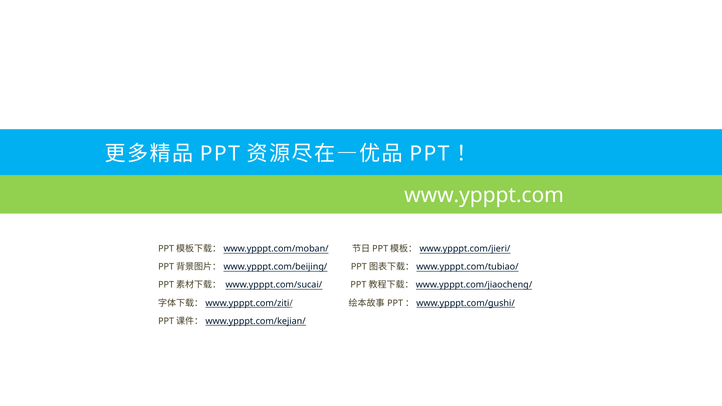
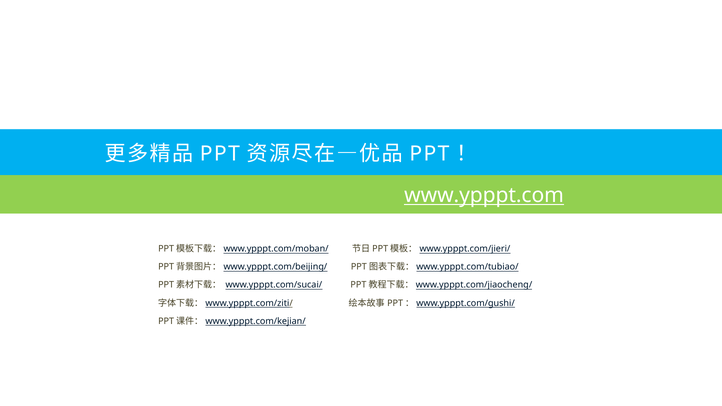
www.ypppt.com underline: none -> present (484, 196)
